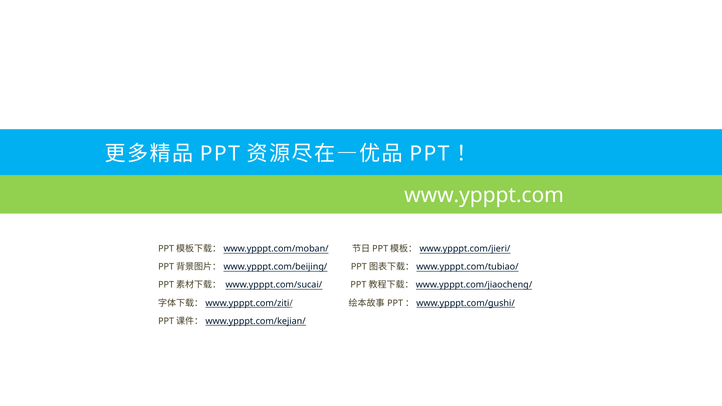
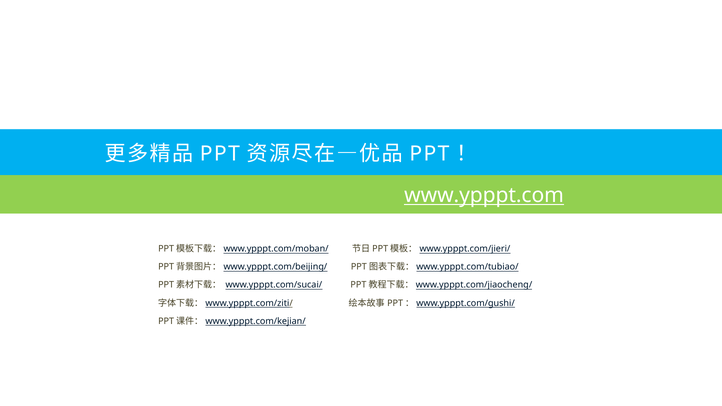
www.ypppt.com underline: none -> present (484, 196)
